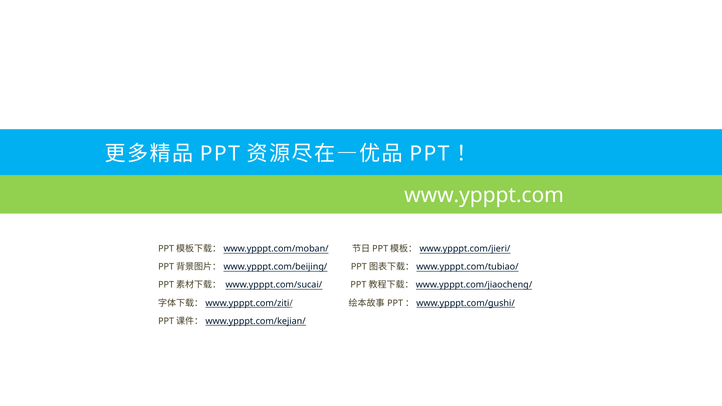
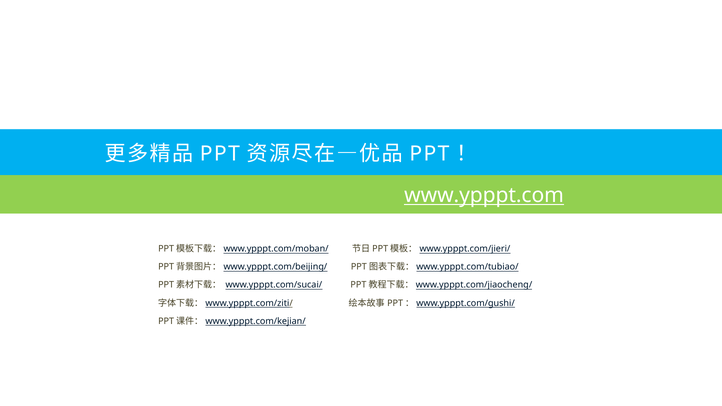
www.ypppt.com underline: none -> present (484, 196)
